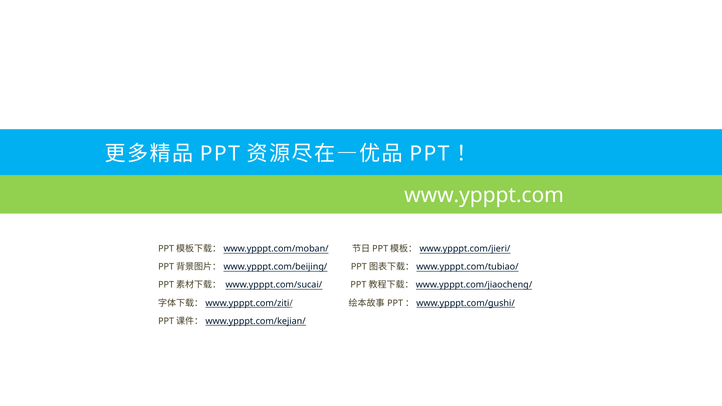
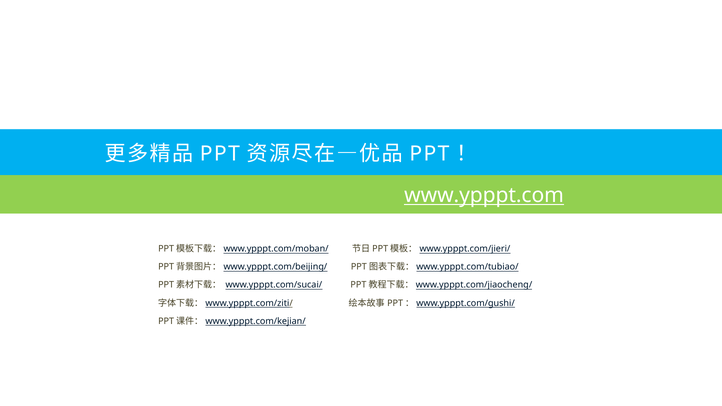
www.ypppt.com underline: none -> present (484, 196)
